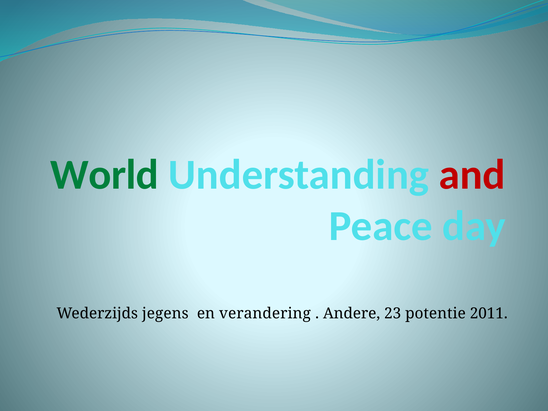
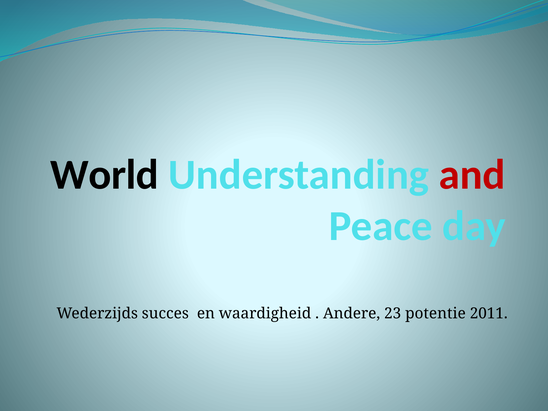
World colour: green -> black (105, 175)
jegens: jegens -> succes (165, 313)
verandering: verandering -> waardigheid (265, 313)
